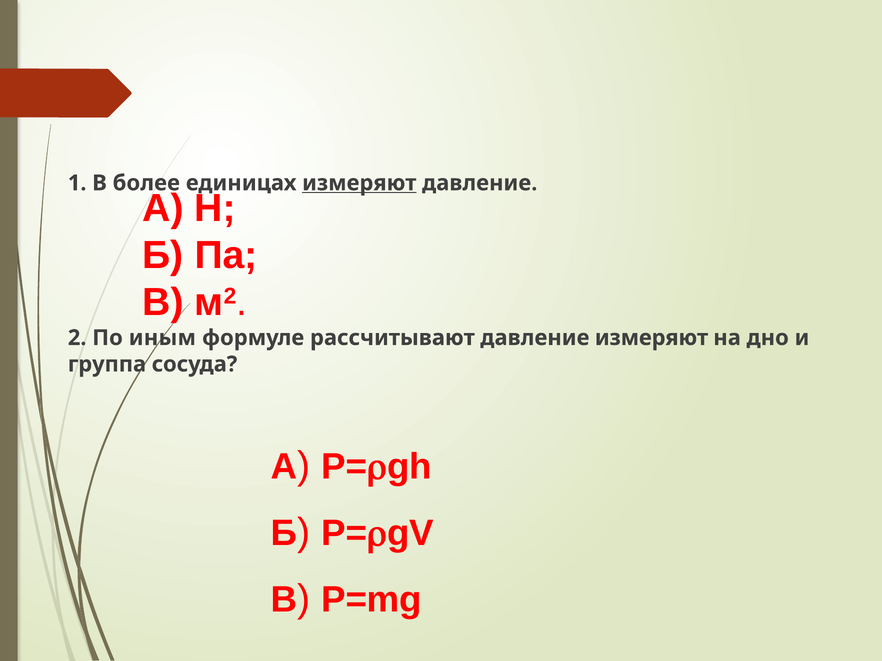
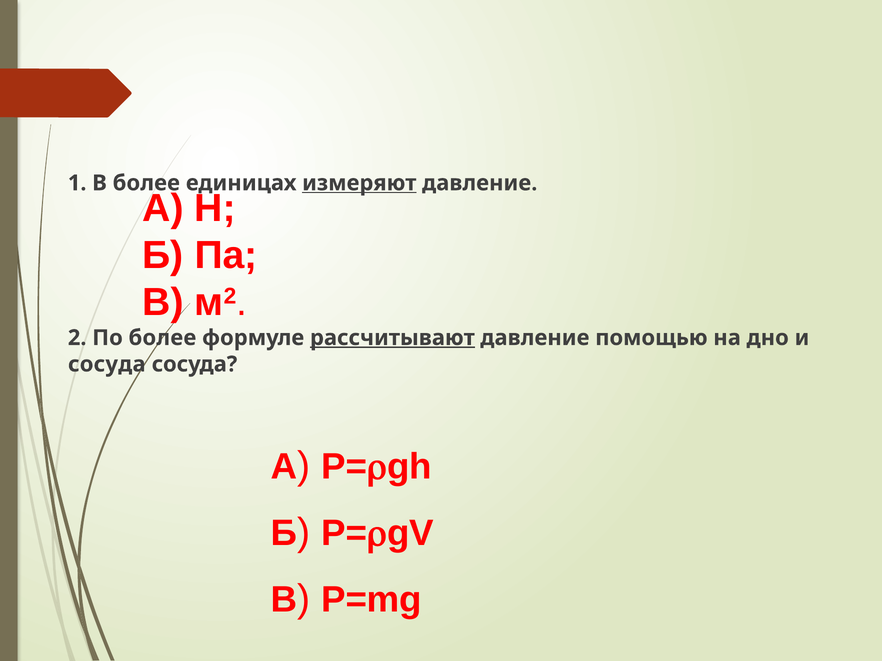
По иным: иным -> более (162, 338)
рассчитывают underline: none -> present (392, 338)
давление измеряют: измеряют -> помощью (651, 338)
группа: группа -> сосуда (107, 364)
